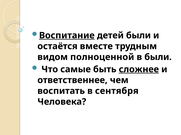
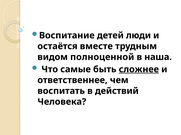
Воспитание underline: present -> none (67, 36)
детей были: были -> люди (138, 36)
в были: были -> наша (158, 57)
сентября: сентября -> действий (117, 91)
